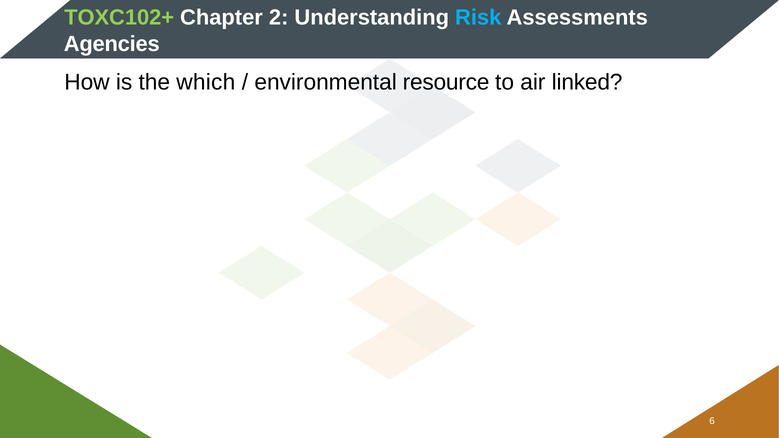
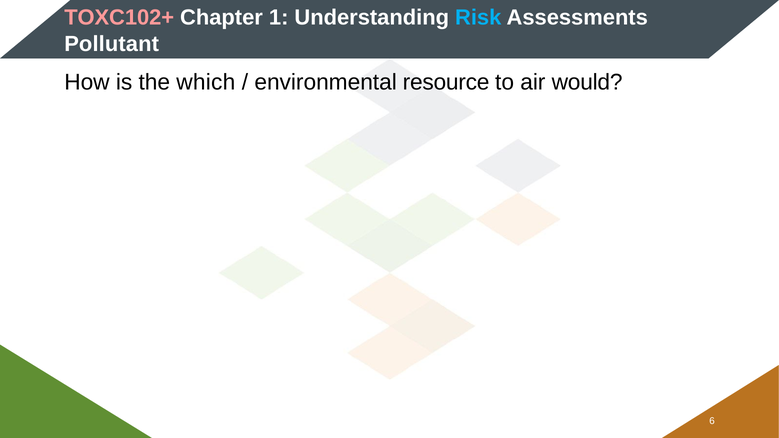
TOXC102+ colour: light green -> pink (119, 18)
2: 2 -> 1 (279, 18)
Agencies: Agencies -> Pollutant (112, 44)
linked: linked -> would (587, 82)
